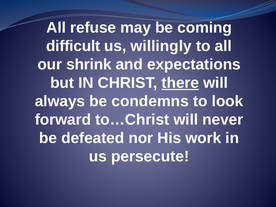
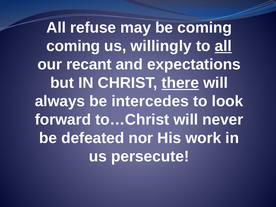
difficult: difficult -> coming (73, 46)
all underline: none -> present (223, 46)
shrink: shrink -> recant (89, 65)
condemns: condemns -> intercedes (150, 101)
